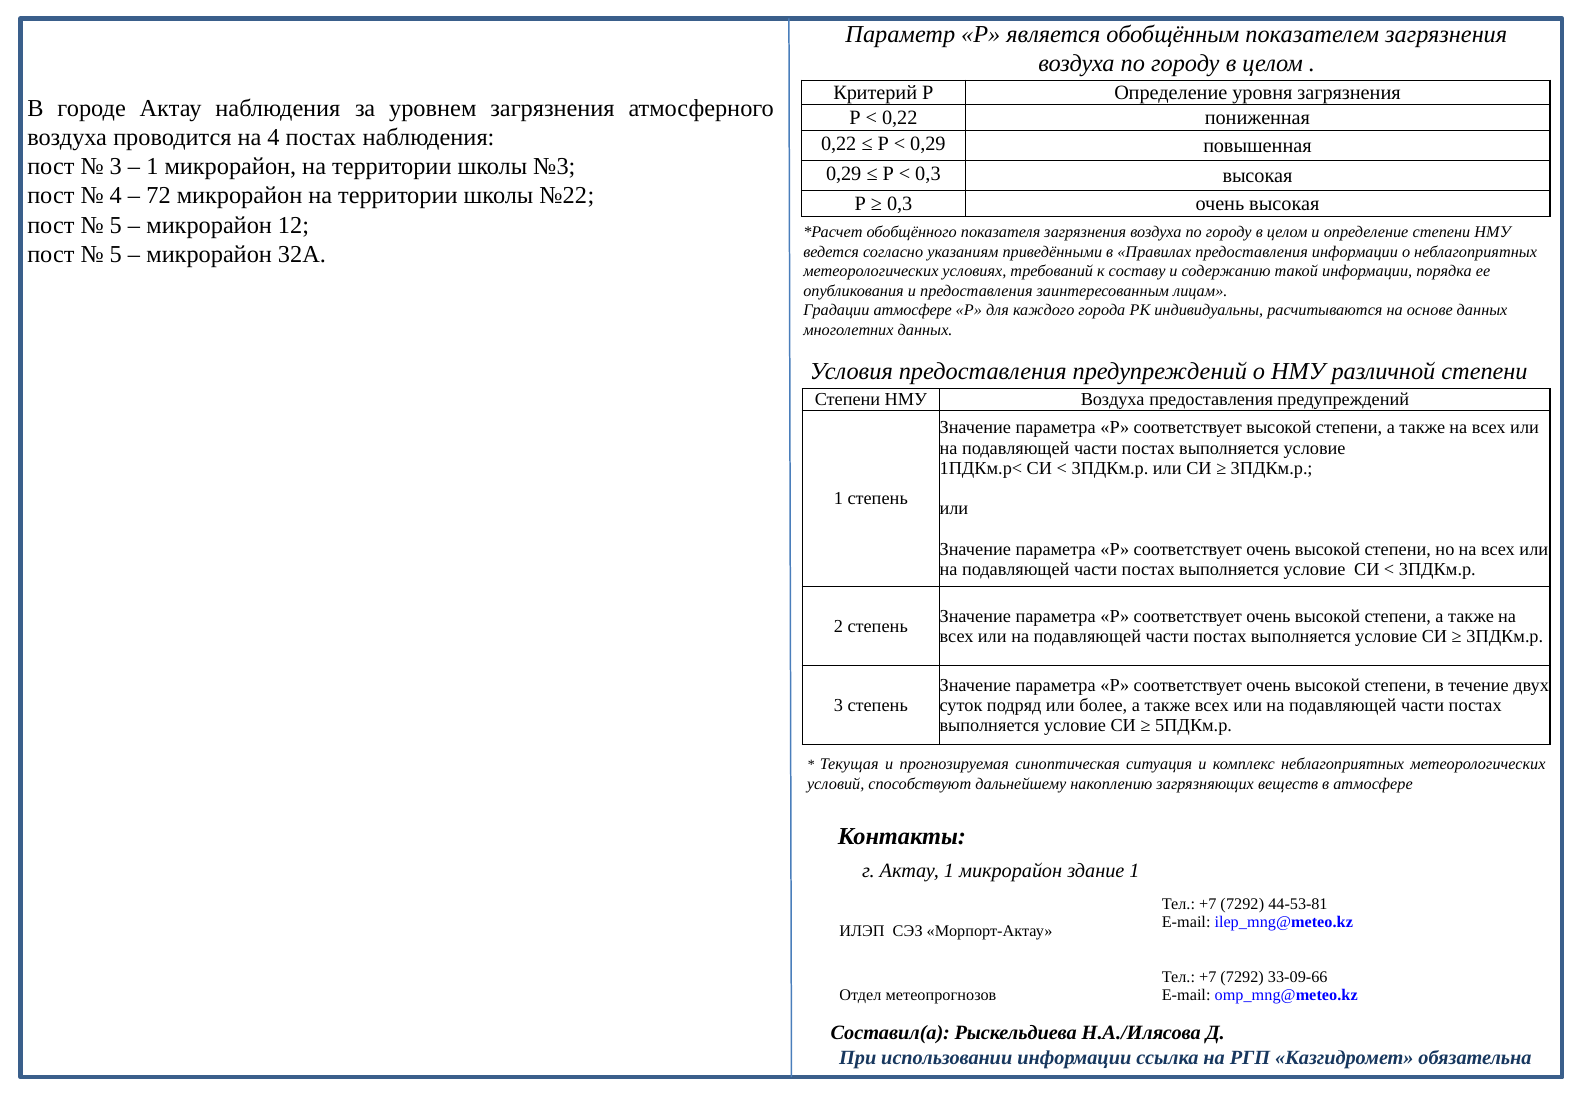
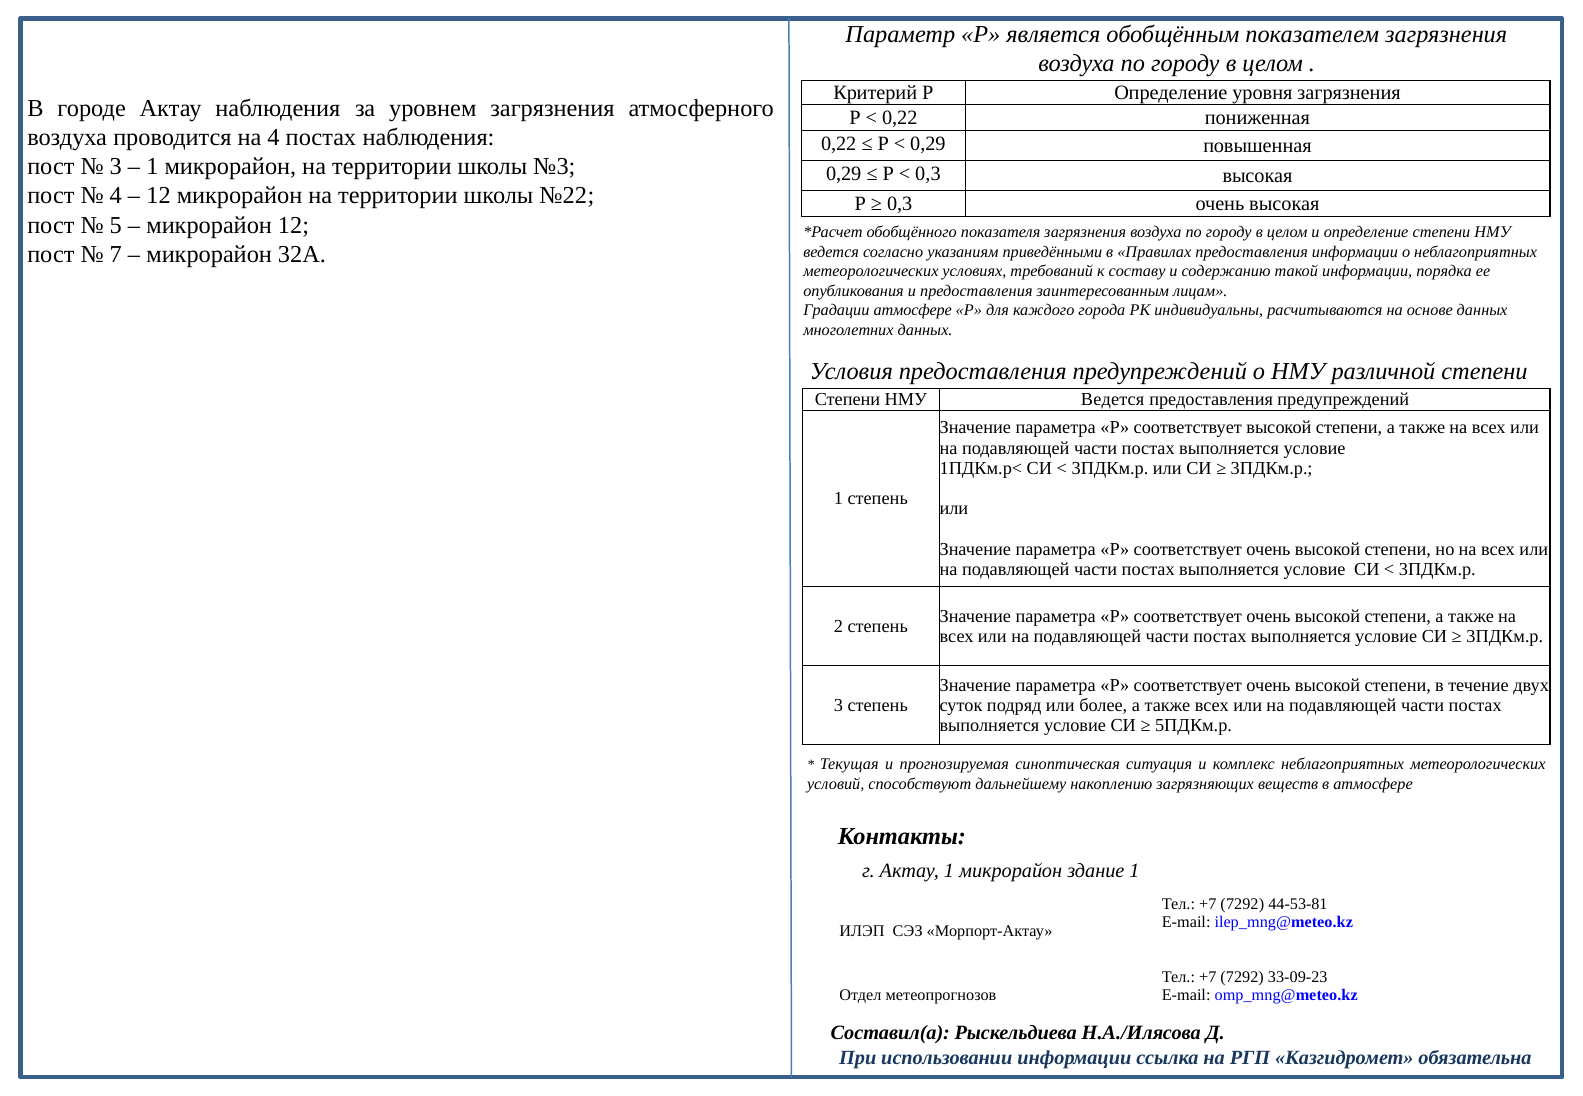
72: 72 -> 12 (159, 196)
5: 5 -> 7 (116, 254)
Воздуха: Воздуха -> Ведется (1113, 400)
33-09-66: 33-09-66 -> 33-09-23 (1298, 977)
